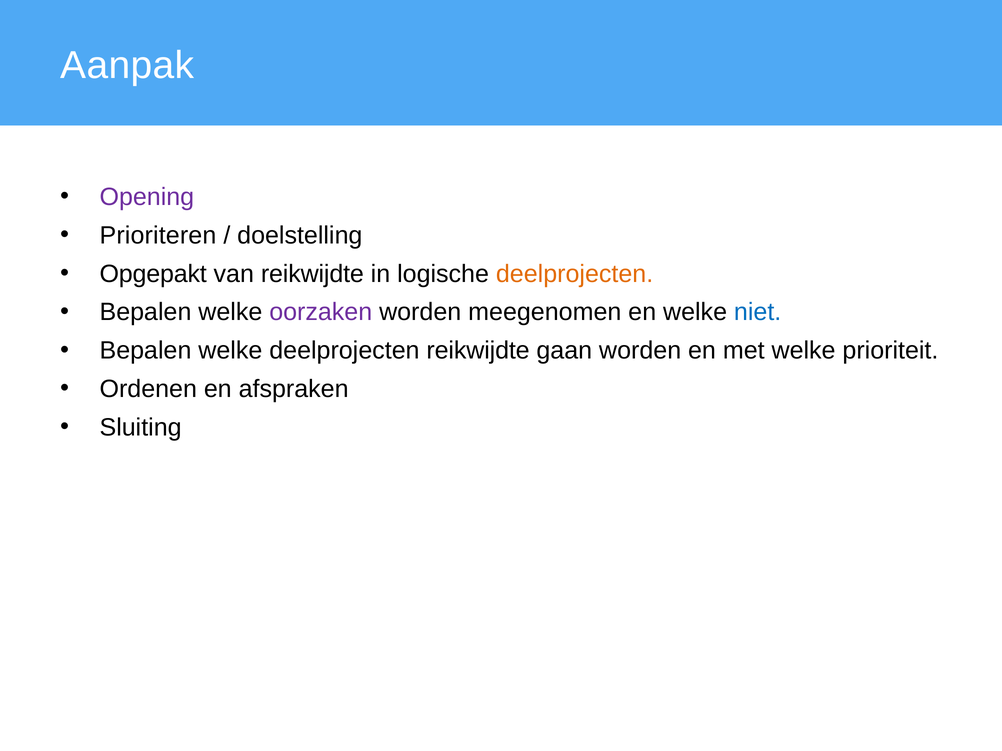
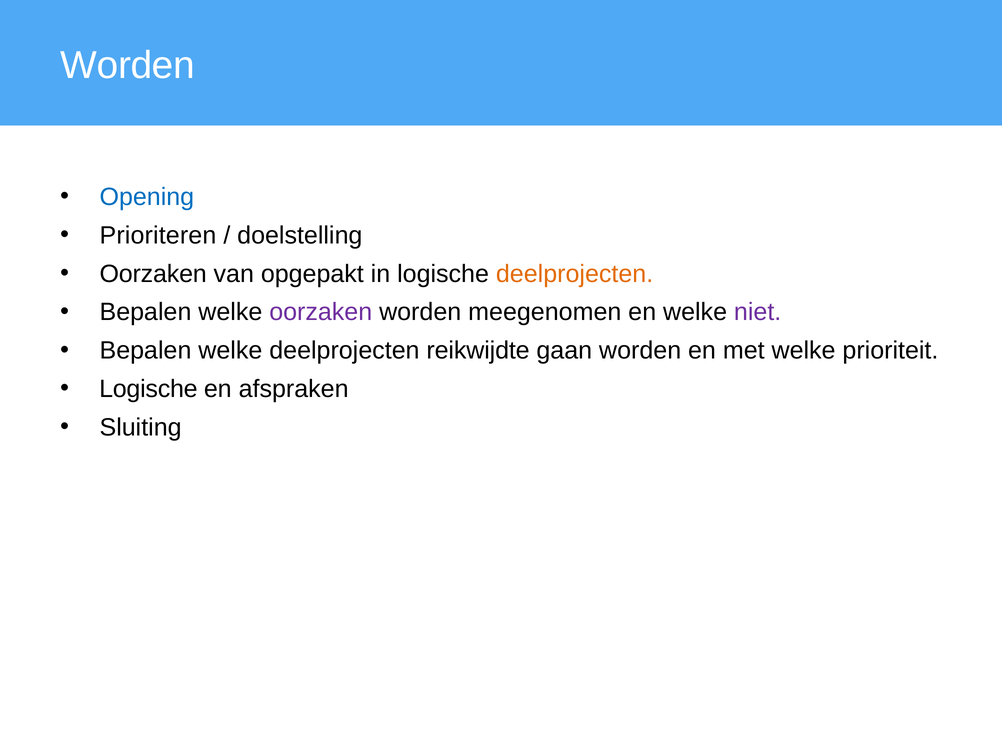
Aanpak: Aanpak -> Worden (128, 65)
Opening colour: purple -> blue (147, 197)
Opgepakt: Opgepakt -> Oorzaken (153, 274)
van reikwijdte: reikwijdte -> opgepakt (312, 274)
niet colour: blue -> purple (758, 312)
Ordenen: Ordenen -> Logische (148, 389)
